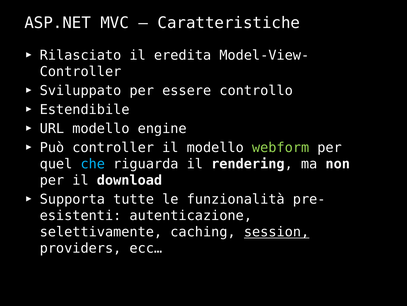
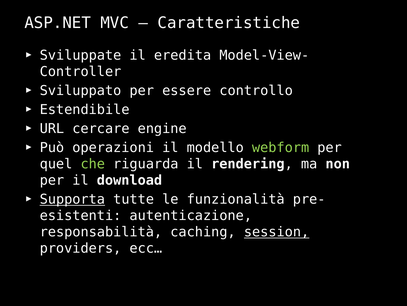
Rilasciato: Rilasciato -> Sviluppate (81, 55)
URL modello: modello -> cercare (101, 128)
Può controller: controller -> operazioni (113, 147)
che colour: light blue -> light green (93, 164)
Supporta underline: none -> present (72, 199)
selettivamente: selettivamente -> responsabilità (101, 232)
